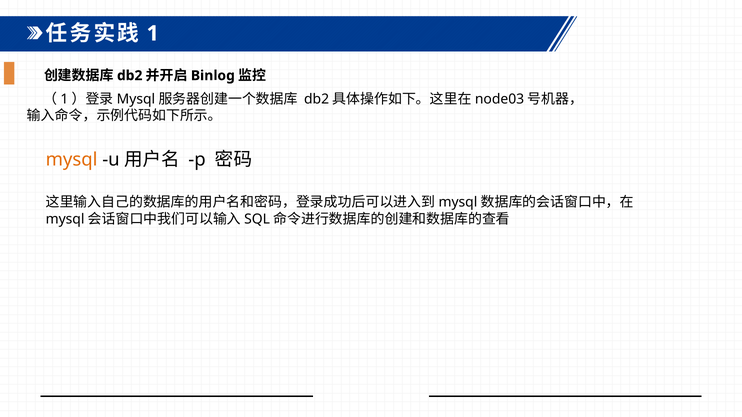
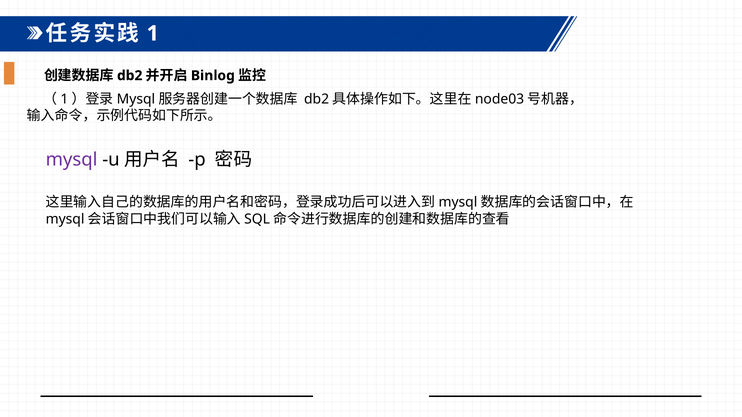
mysql colour: orange -> purple (72, 160)
